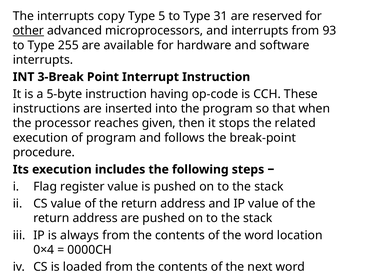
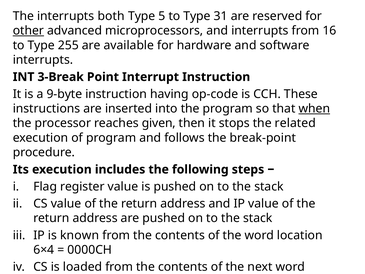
copy: copy -> both (111, 16)
93: 93 -> 16 (329, 31)
5-byte: 5-byte -> 9-byte (64, 94)
when underline: none -> present (314, 109)
always: always -> known (80, 235)
0×4: 0×4 -> 6×4 (44, 250)
